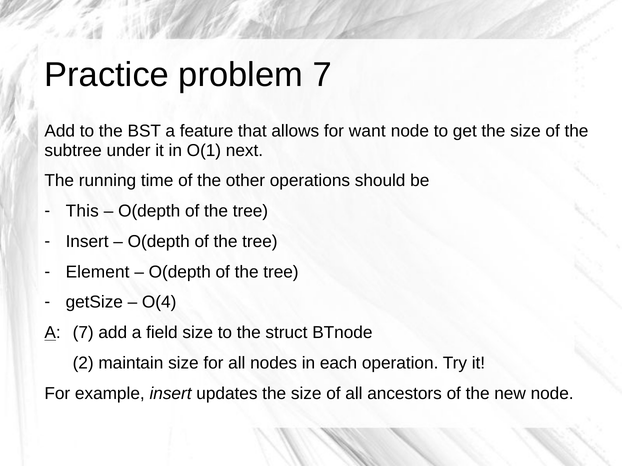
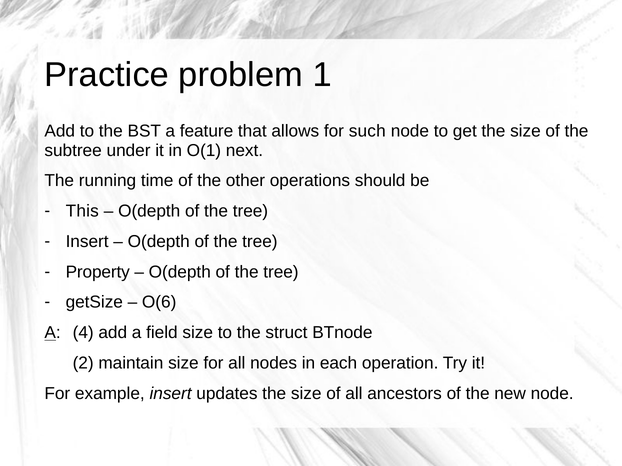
problem 7: 7 -> 1 (322, 75)
want: want -> such (367, 131)
Element: Element -> Property (98, 272)
O(4: O(4 -> O(6 (159, 303)
A 7: 7 -> 4 (83, 333)
